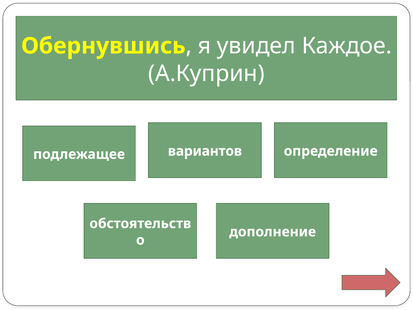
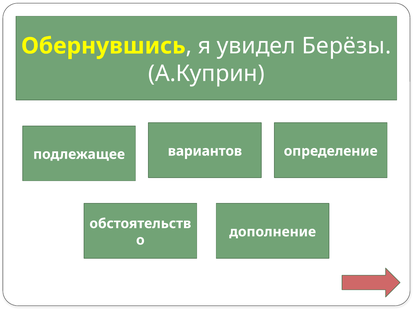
Каждое: Каждое -> Берёзы (347, 46)
